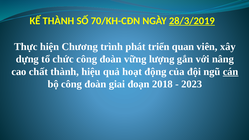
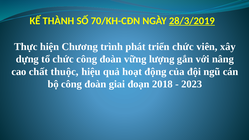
triển quan: quan -> chức (183, 47)
chất thành: thành -> thuộc (65, 72)
cán underline: present -> none (231, 72)
